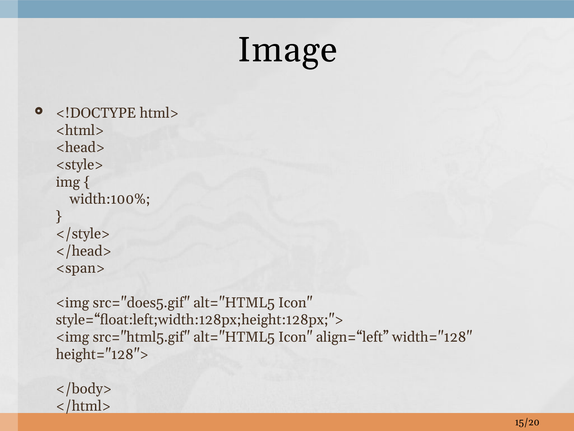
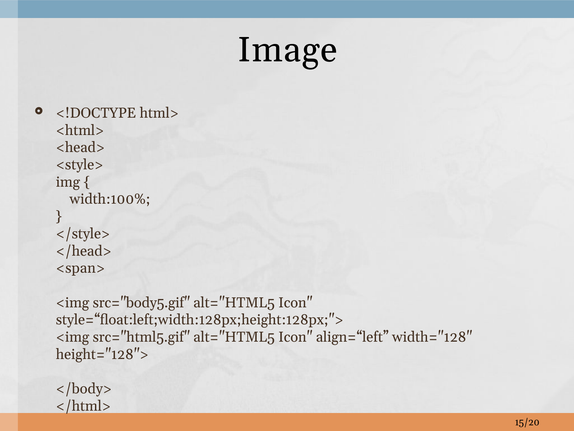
src="does5.gif: src="does5.gif -> src="body5.gif (141, 302)
